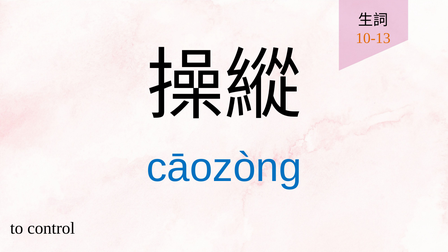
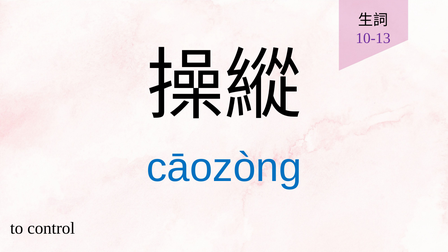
10-13 colour: orange -> purple (373, 38)
